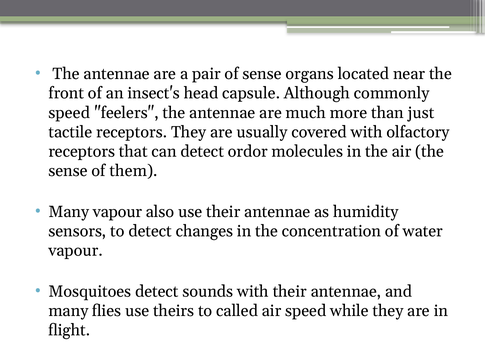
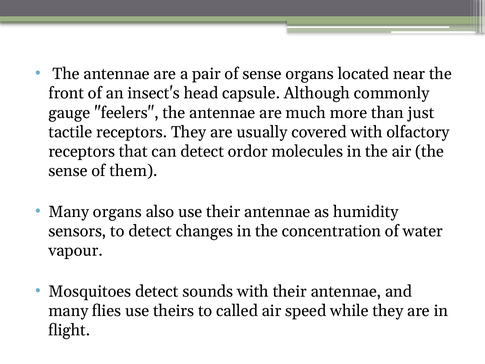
speed: speed -> gauge (69, 113)
Many vapour: vapour -> organs (117, 212)
